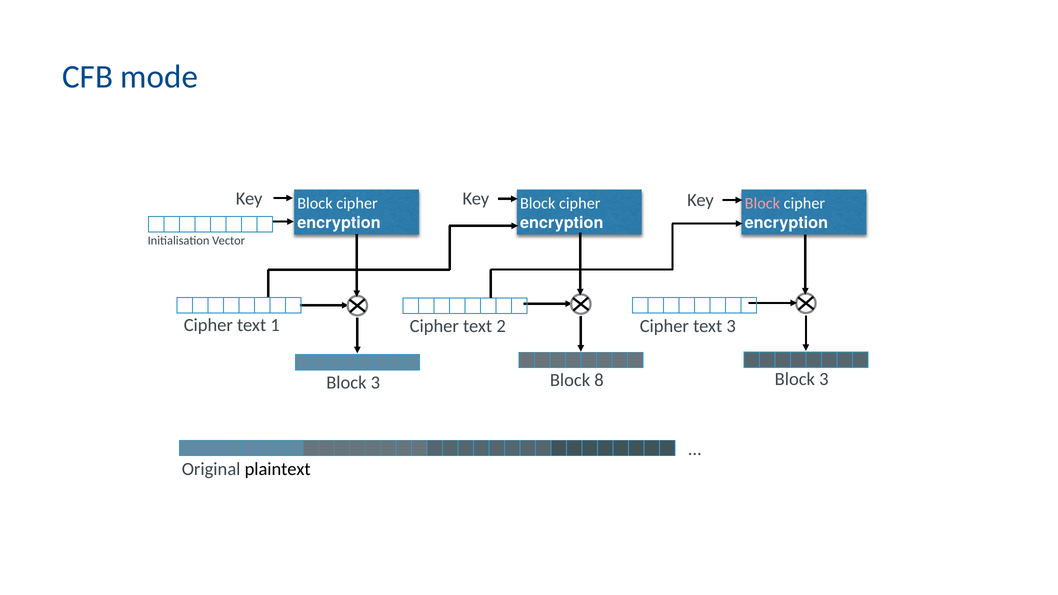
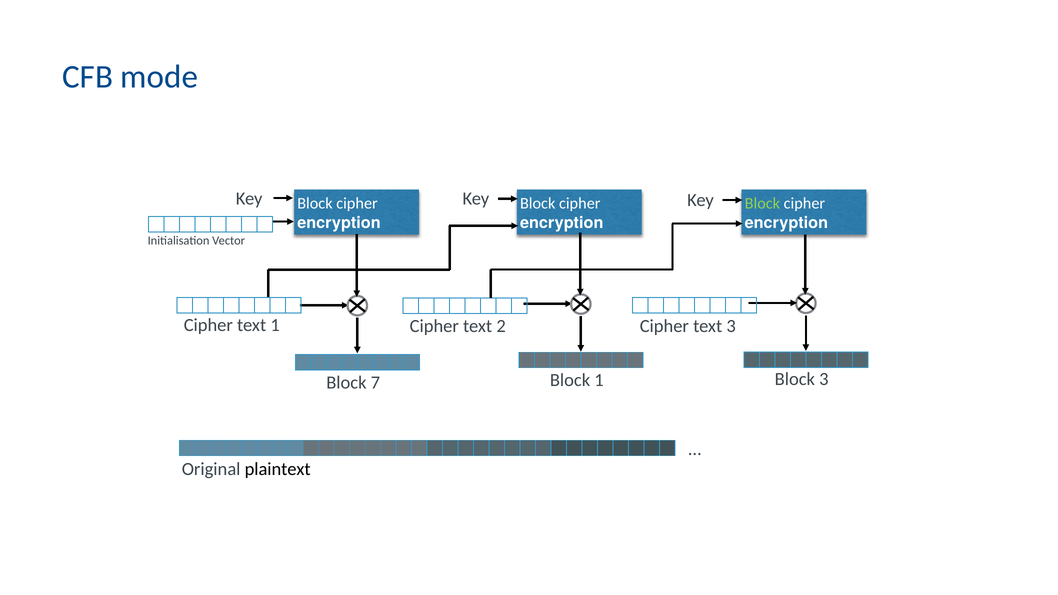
Block colour: pink -> light green (762, 203)
3: 3 -> 7 (375, 383)
Block 8: 8 -> 1 (599, 380)
